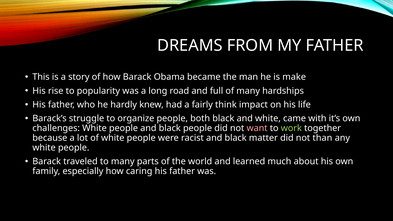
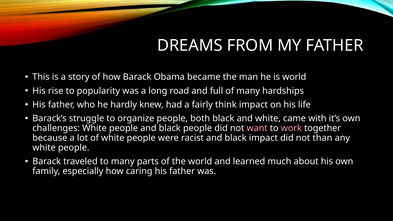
is make: make -> world (294, 77)
work colour: light green -> pink (291, 128)
black matter: matter -> impact (263, 138)
